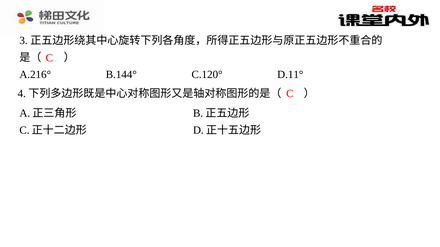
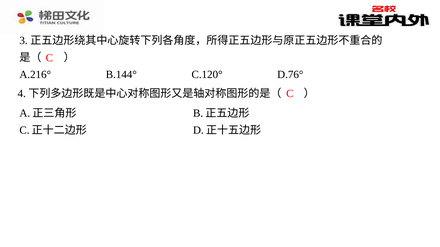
D.11°: D.11° -> D.76° (290, 75)
